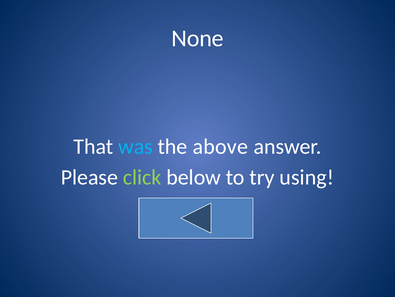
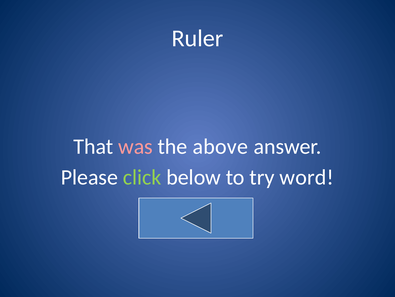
None: None -> Ruler (197, 38)
was colour: light blue -> pink (135, 146)
using: using -> word (307, 177)
